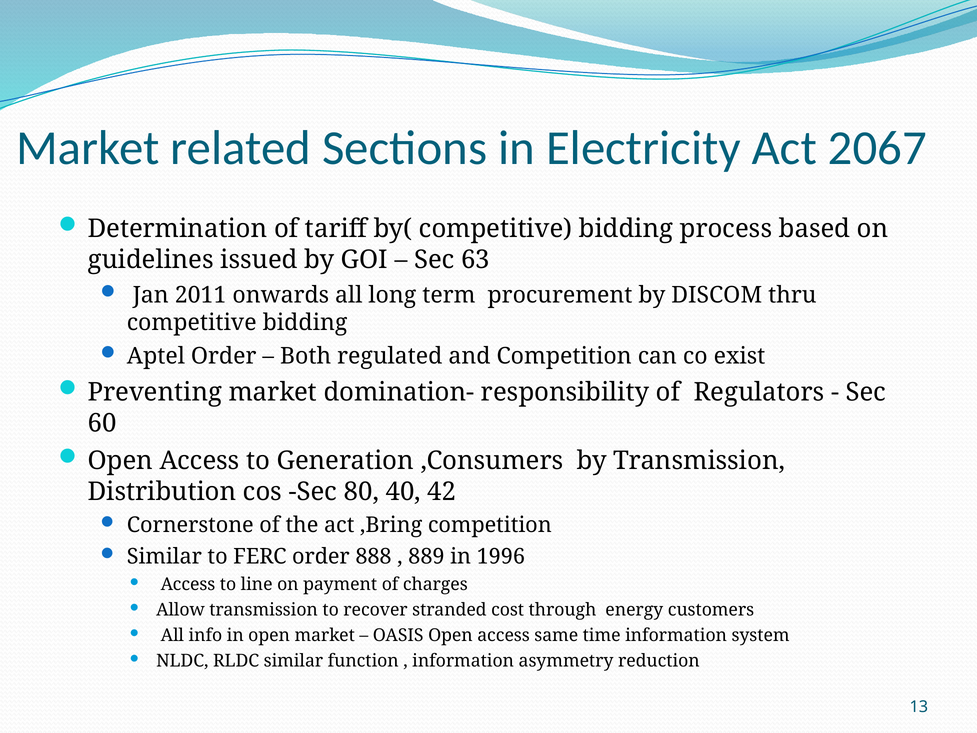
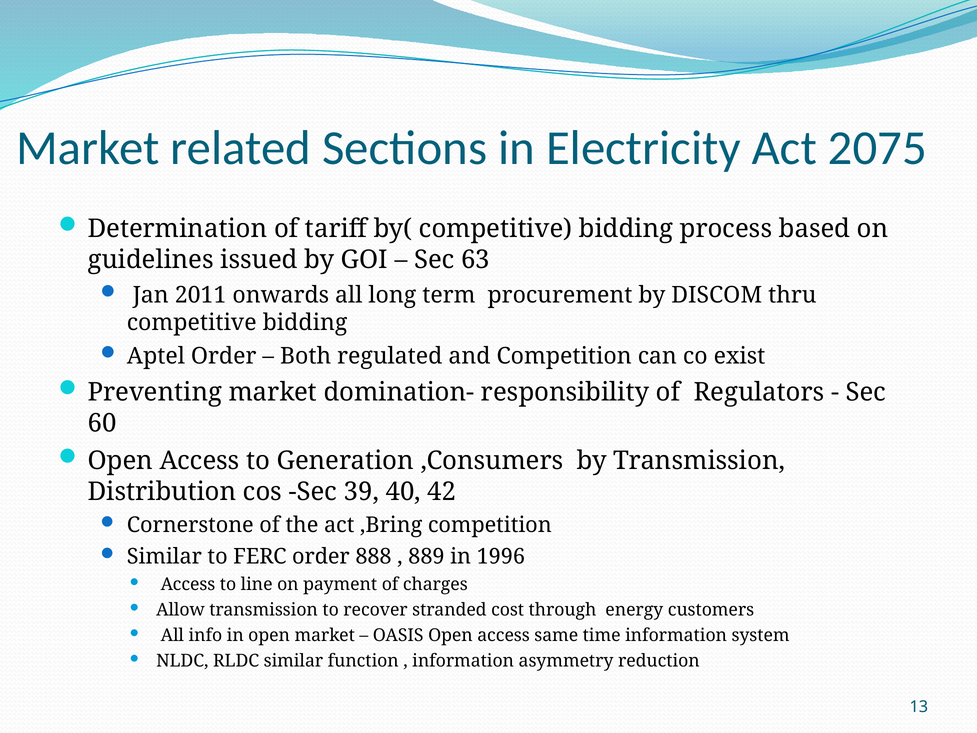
2067: 2067 -> 2075 (877, 148)
80: 80 -> 39 (361, 491)
